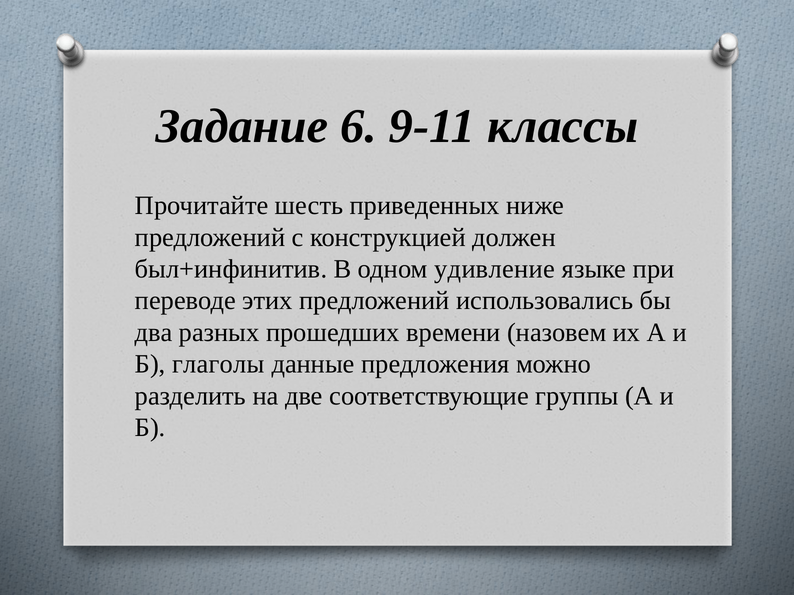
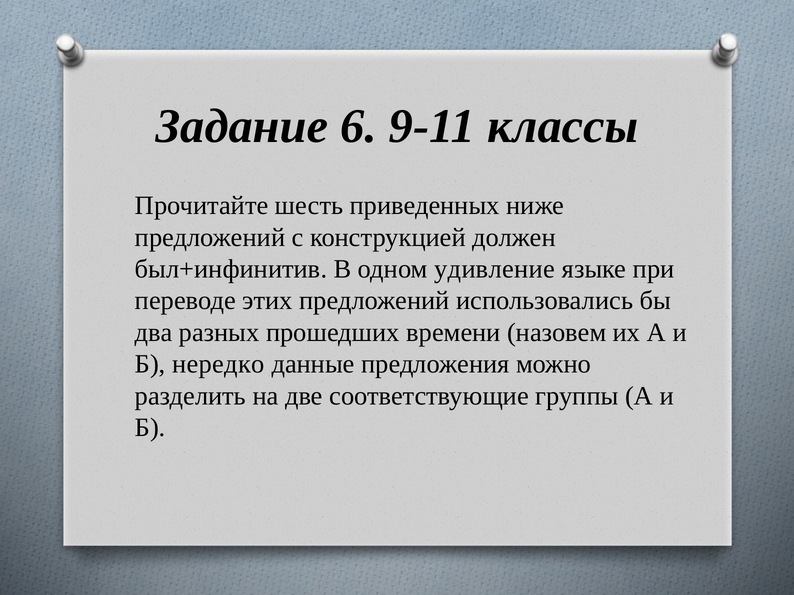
глаголы: глаголы -> нередко (218, 365)
